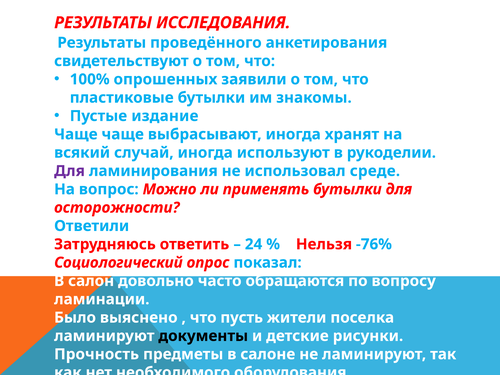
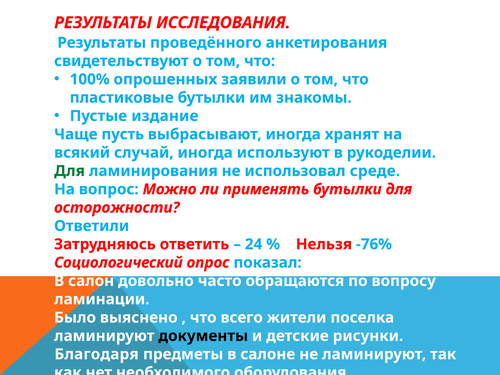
Чаще чаще: чаще -> пусть (123, 134)
Для colour: purple -> green (70, 171)
пусть: пусть -> всего (242, 318)
Прочность: Прочность -> Благодаря (97, 354)
